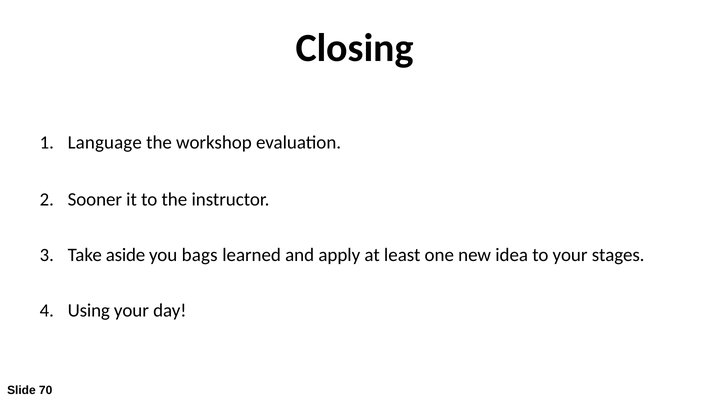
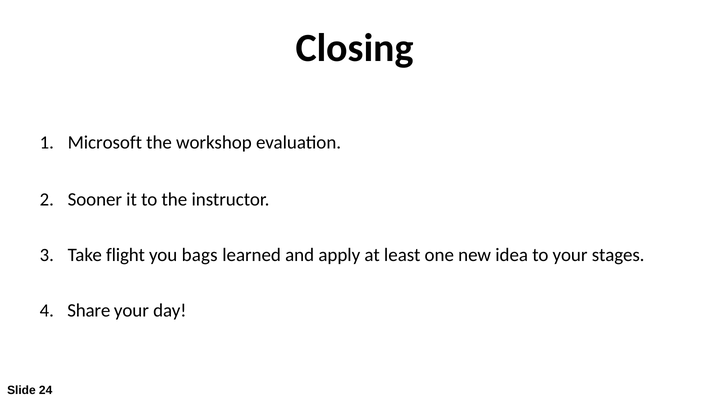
Language: Language -> Microsoft (105, 142)
aside: aside -> flight (125, 255)
Using: Using -> Share (89, 311)
70: 70 -> 24 (46, 391)
